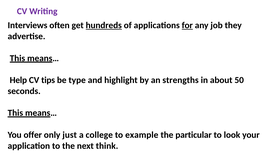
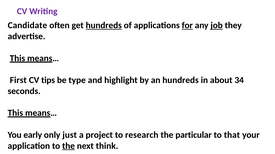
Interviews: Interviews -> Candidate (27, 25)
job underline: none -> present (217, 25)
Help: Help -> First (18, 80)
an strengths: strengths -> hundreds (181, 80)
50: 50 -> 34 (239, 80)
offer: offer -> early (33, 135)
college: college -> project (99, 135)
example: example -> research (142, 135)
look: look -> that (232, 135)
the underline: none -> present (69, 146)
